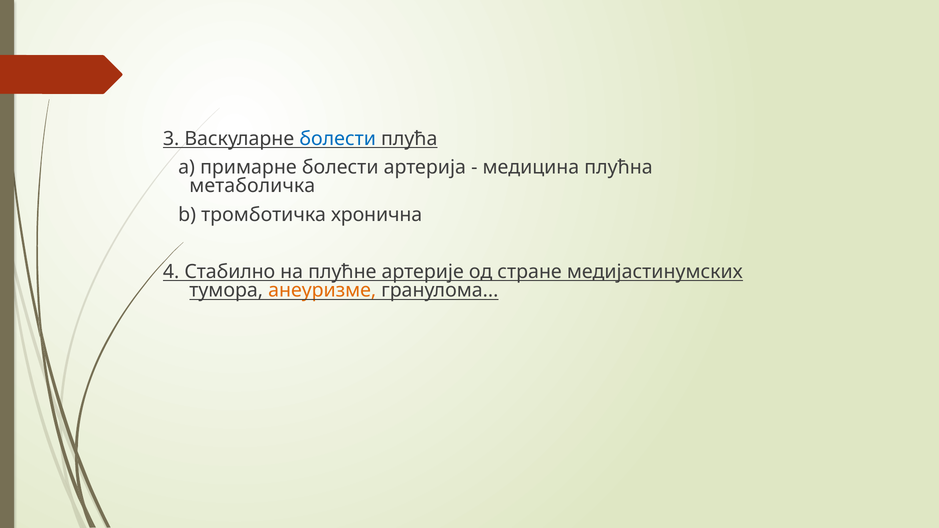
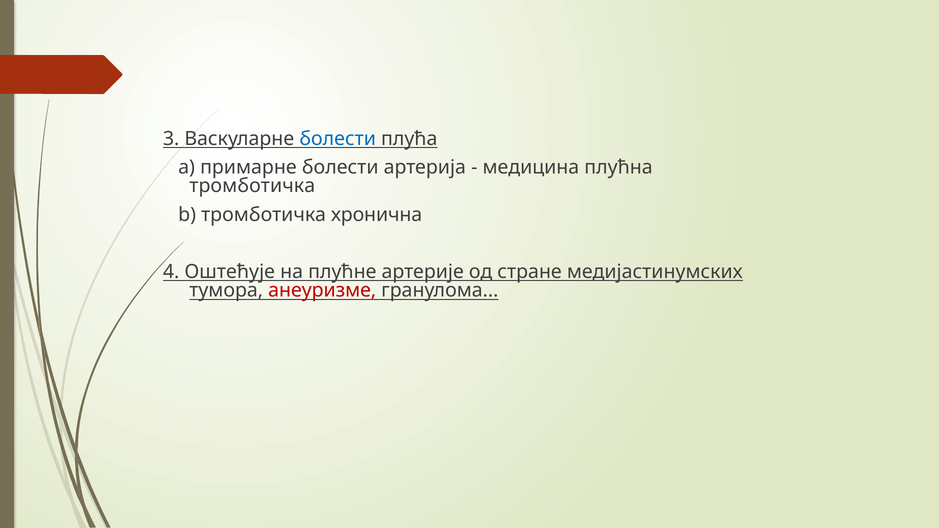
метаболичка: метаболичка -> тромботичка (252, 186)
Стабилно: Стабилно -> Оштећује (230, 272)
анеуризме colour: orange -> red (322, 291)
